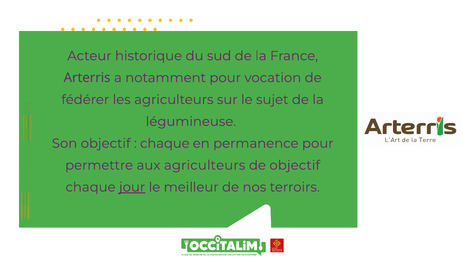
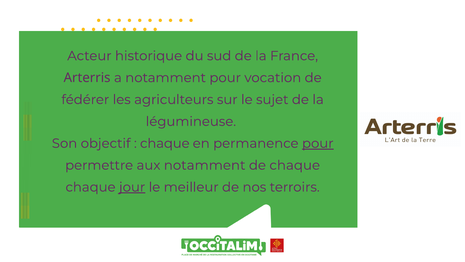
pour underline: none -> present (318, 143)
aux agriculteurs: agriculteurs -> notamment (205, 165)
de objectif: objectif -> chaque (295, 165)
